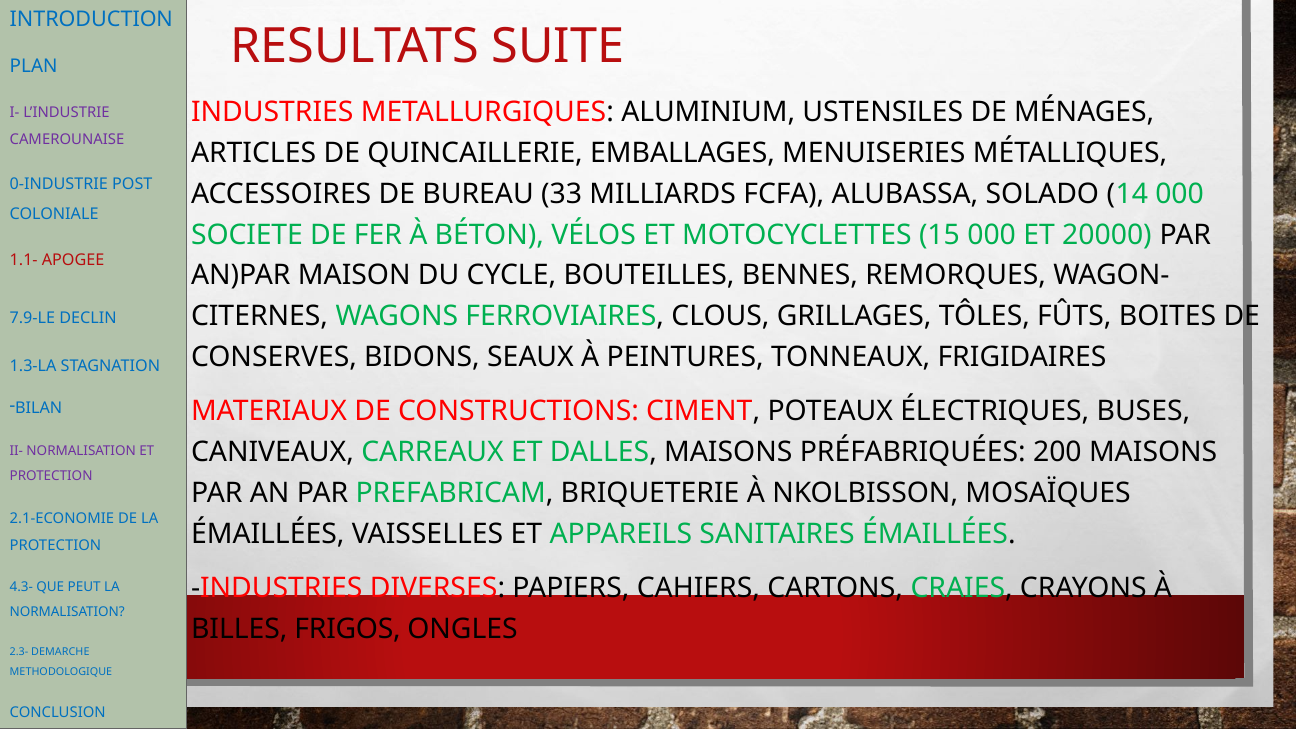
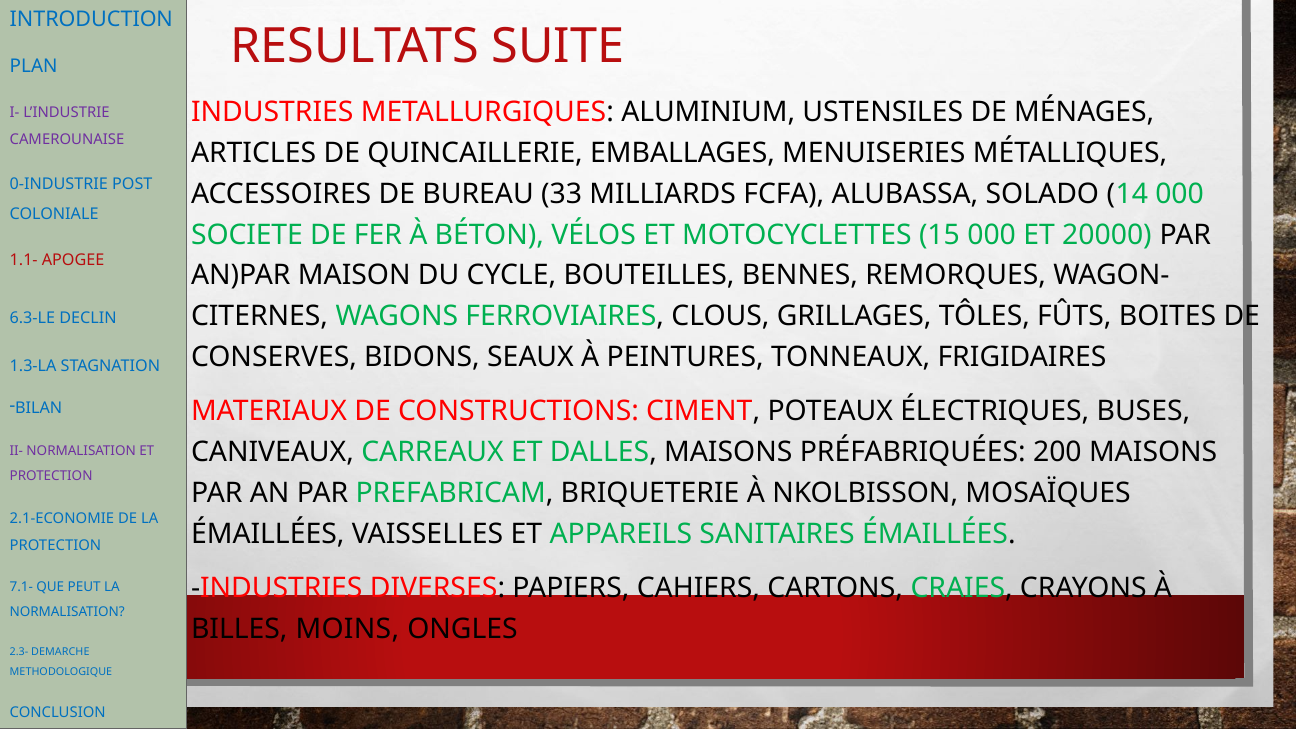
7.9-LE: 7.9-LE -> 6.3-LE (32, 318)
4.3-: 4.3- -> 7.1- (21, 587)
FRIGOS: FRIGOS -> MOINS (347, 629)
